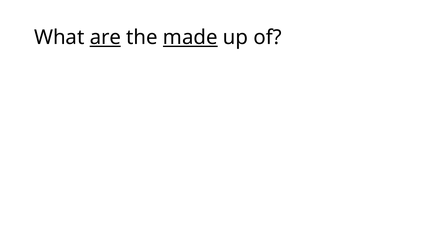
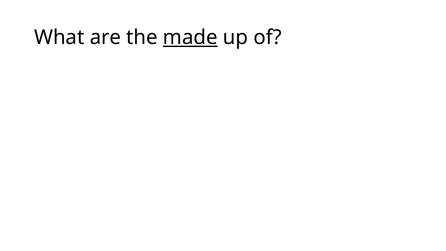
are underline: present -> none (105, 37)
